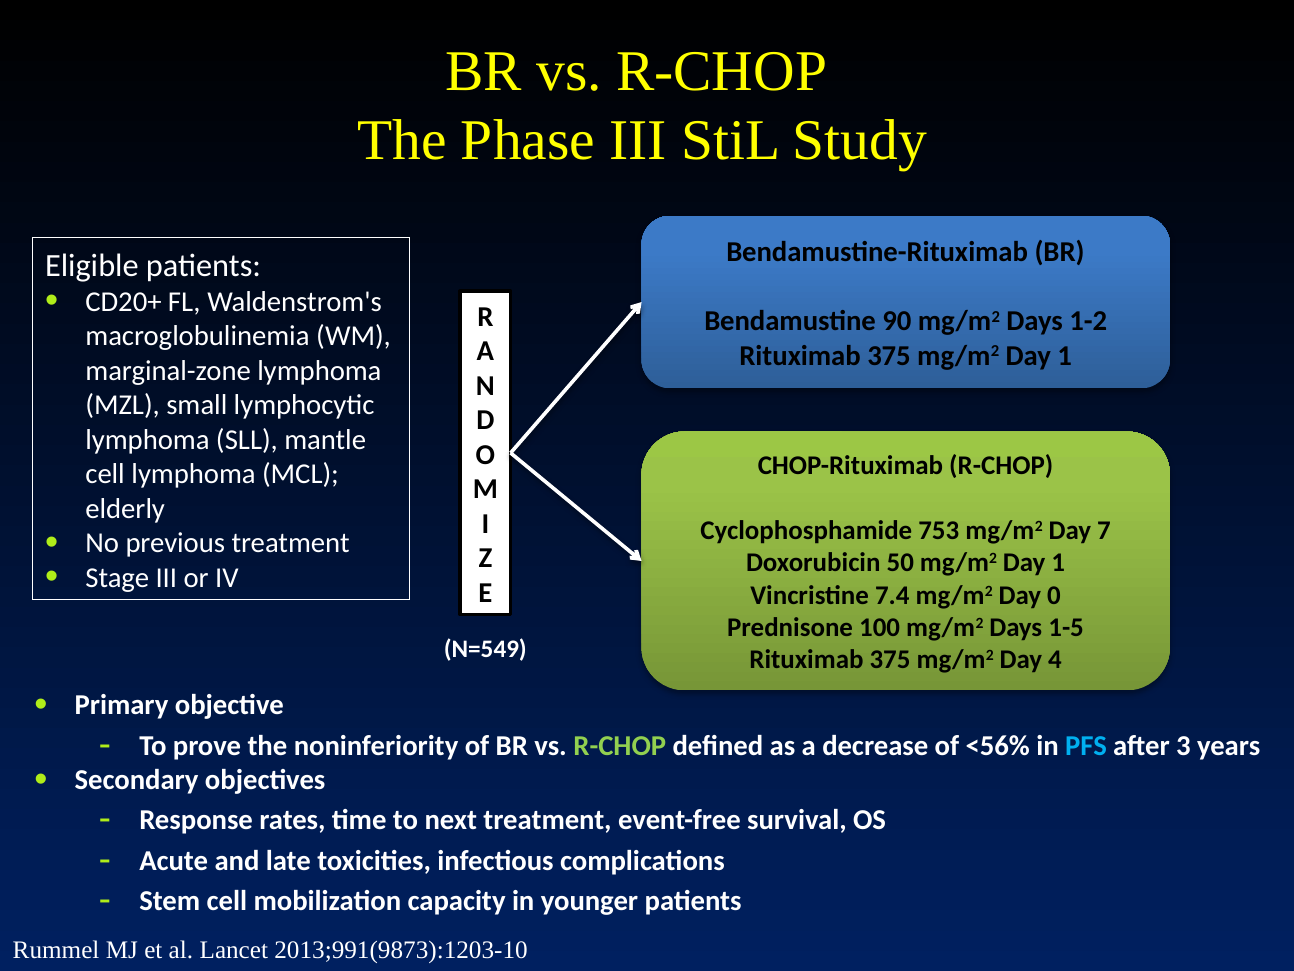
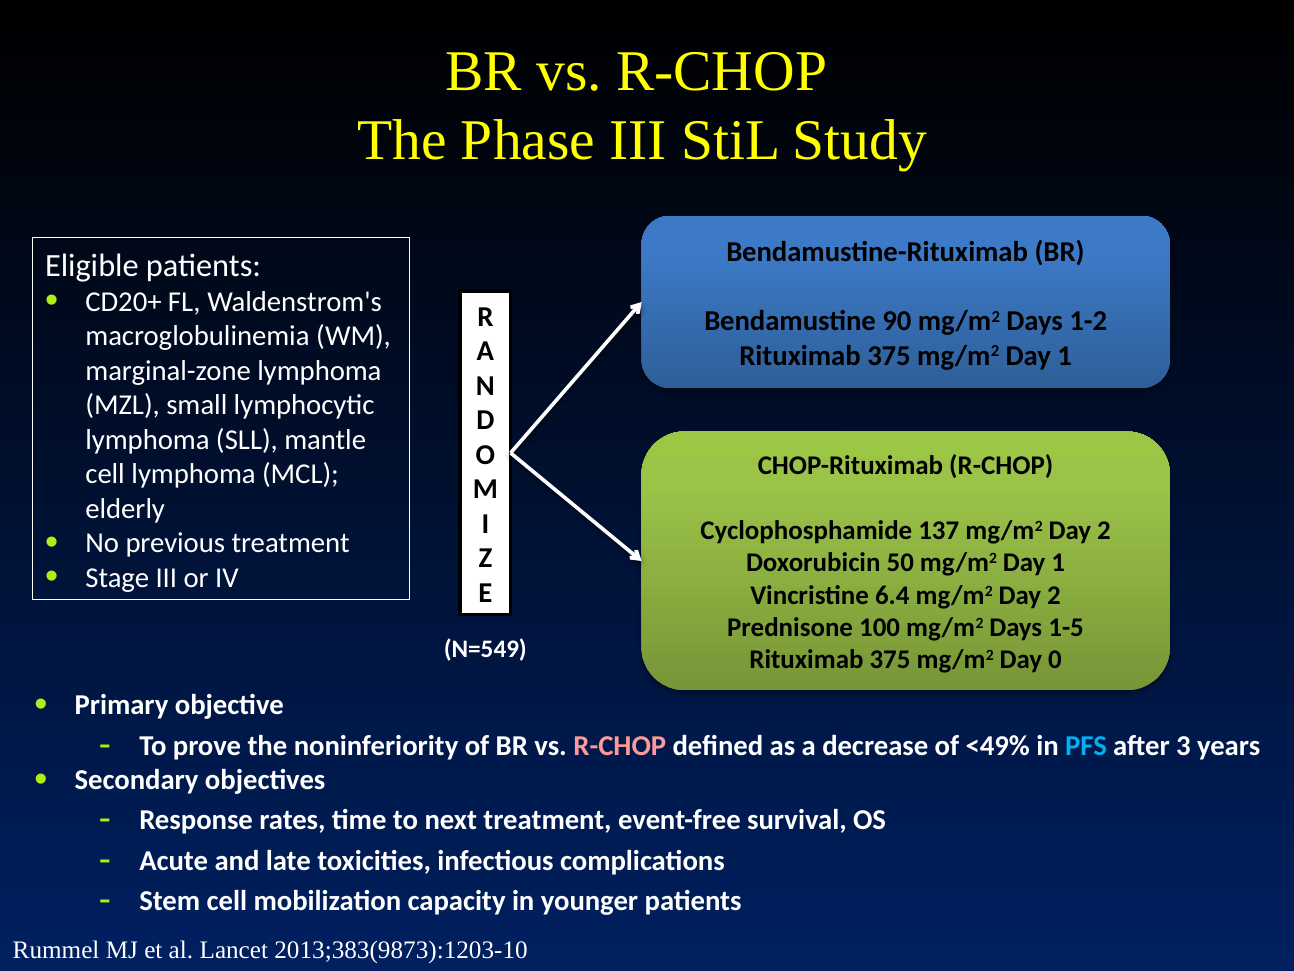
753: 753 -> 137 (939, 530)
7: 7 -> 2 (1104, 530)
7.4: 7.4 -> 6.4 (892, 595)
0: 0 -> 2 (1054, 595)
4: 4 -> 0 (1055, 660)
R-CHOP colour: light green -> pink (620, 745)
<56%: <56% -> <49% (998, 745)
2013;991(9873):1203-10: 2013;991(9873):1203-10 -> 2013;383(9873):1203-10 (401, 950)
